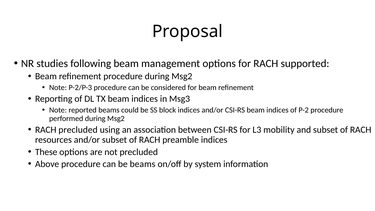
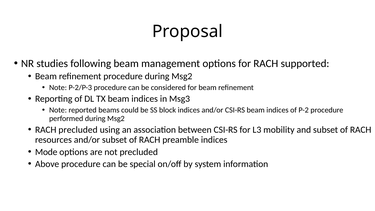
These: These -> Mode (46, 152)
be beams: beams -> special (143, 164)
